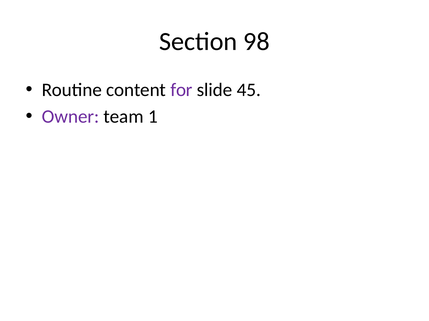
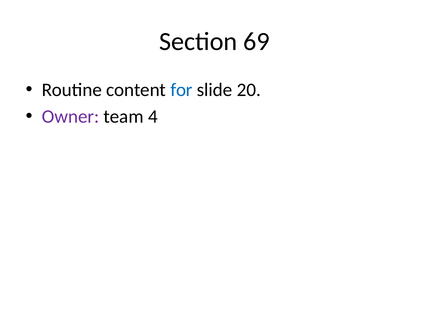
98: 98 -> 69 (257, 42)
for colour: purple -> blue (181, 90)
45: 45 -> 20 (249, 90)
1: 1 -> 4 (153, 117)
